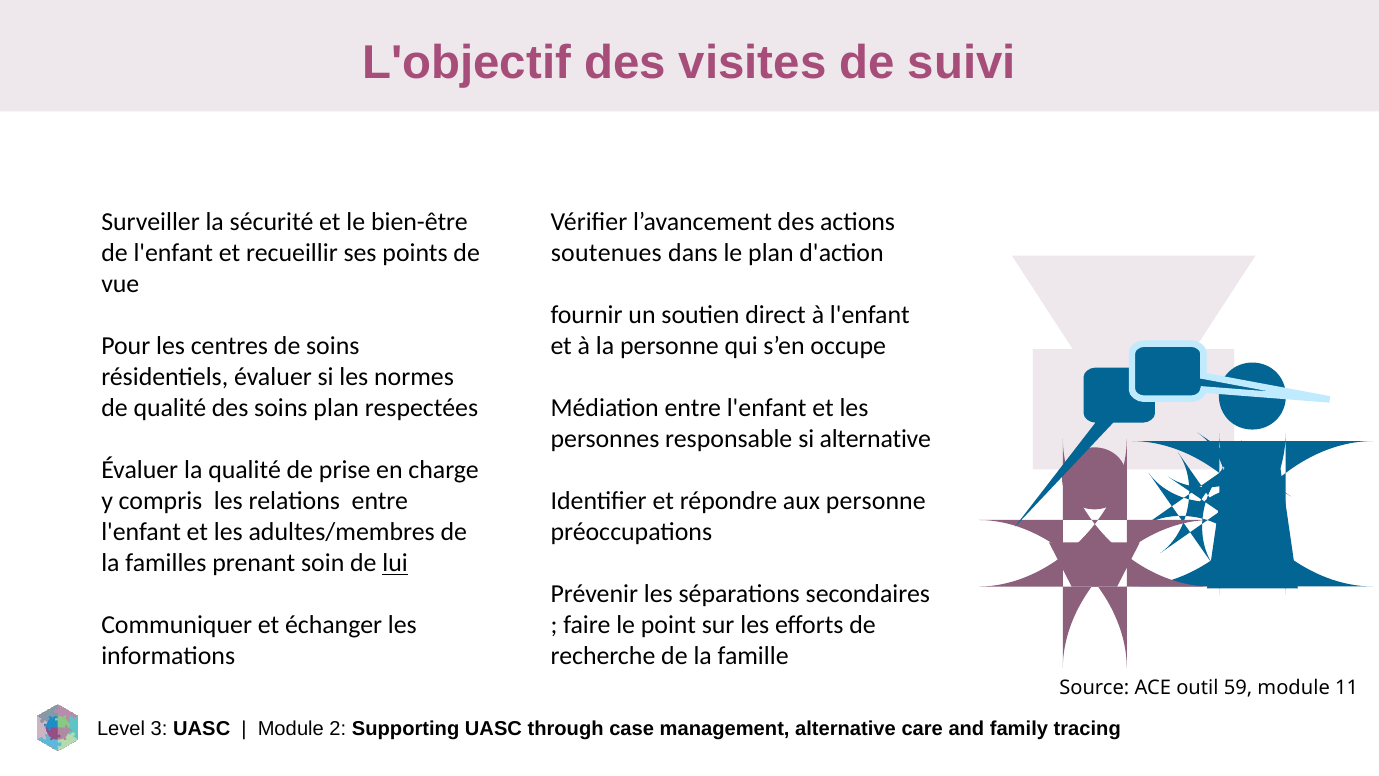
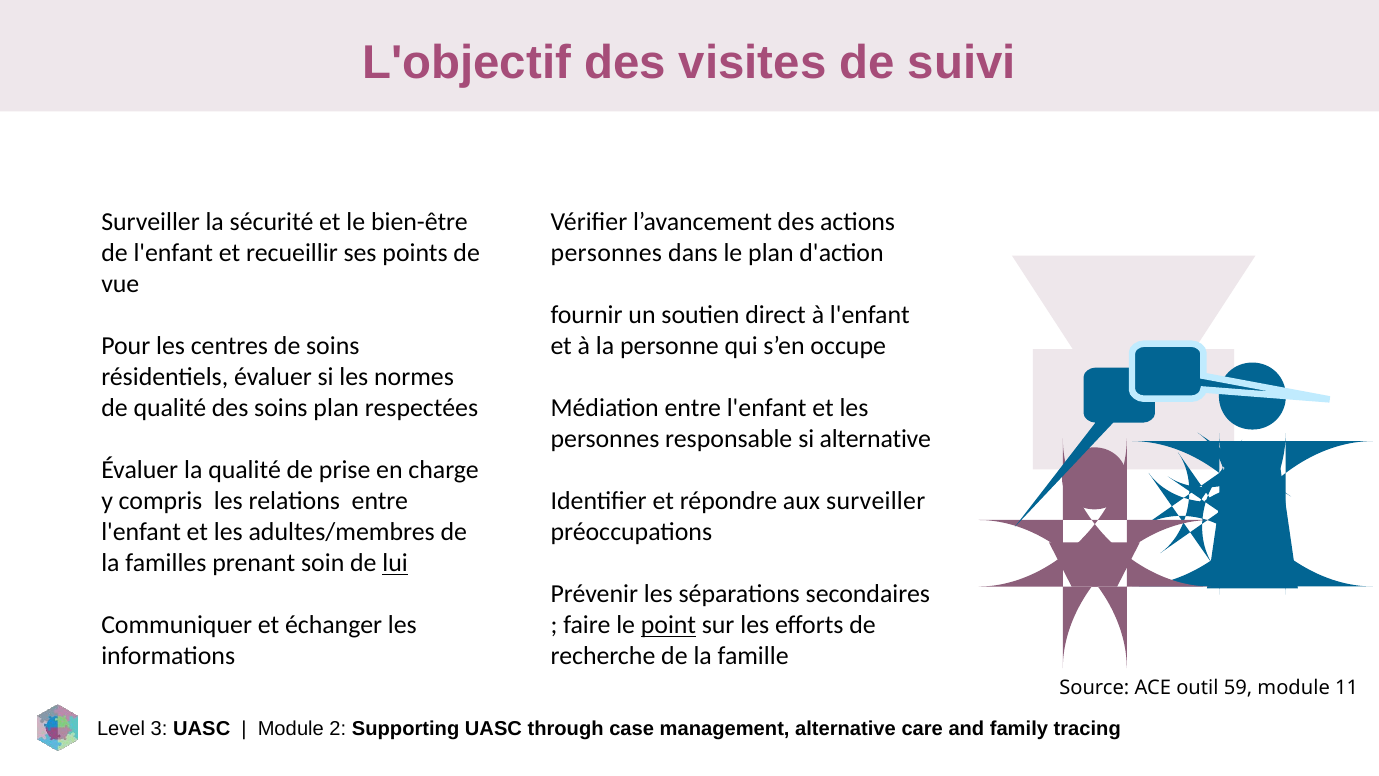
soutenues: soutenues -> personnes (606, 253)
aux personne: personne -> surveiller (876, 501)
point underline: none -> present (668, 625)
